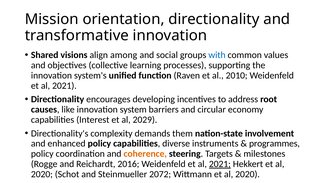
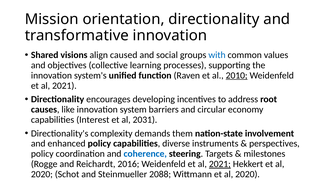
among: among -> caused (124, 55)
2010 underline: none -> present (237, 76)
2029: 2029 -> 2031 (145, 120)
programmes: programmes -> perspectives (274, 144)
coherence colour: orange -> blue (145, 154)
2072: 2072 -> 2088 (160, 175)
